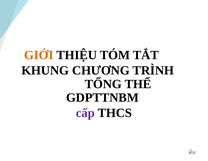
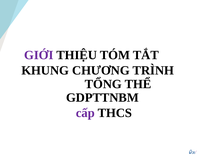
GIỚI colour: orange -> purple (39, 55)
